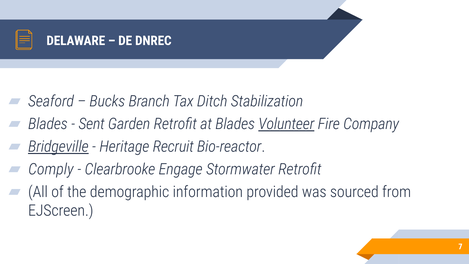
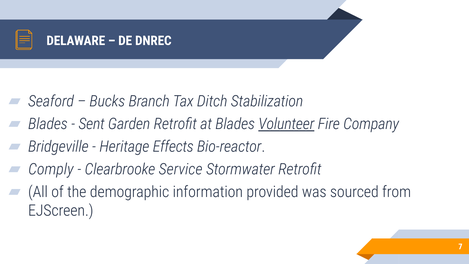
Bridgeville underline: present -> none (58, 147)
Recruit: Recruit -> Effects (173, 147)
Engage: Engage -> Service (181, 169)
